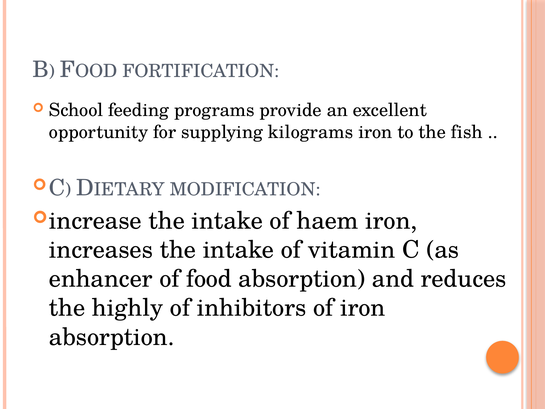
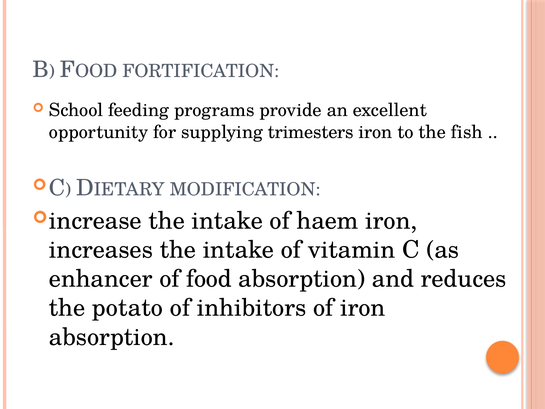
kilograms: kilograms -> trimesters (311, 132)
highly: highly -> potato (127, 308)
